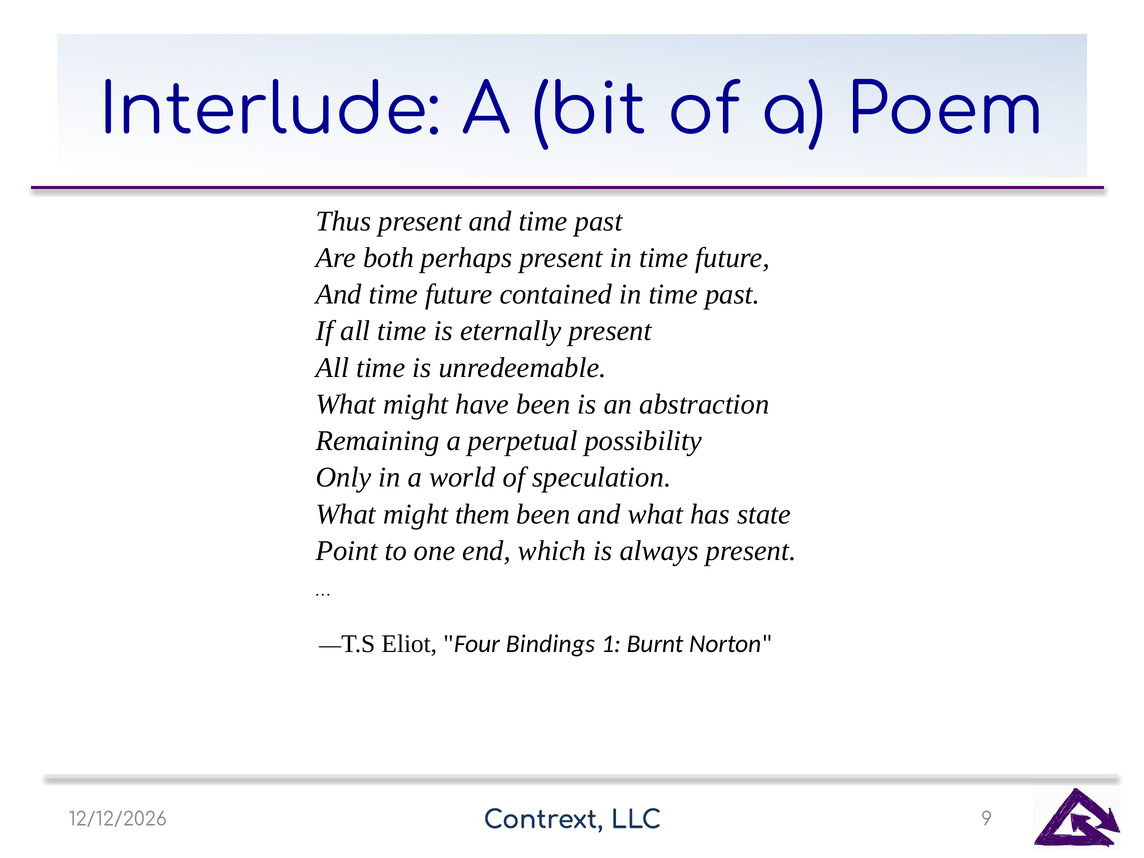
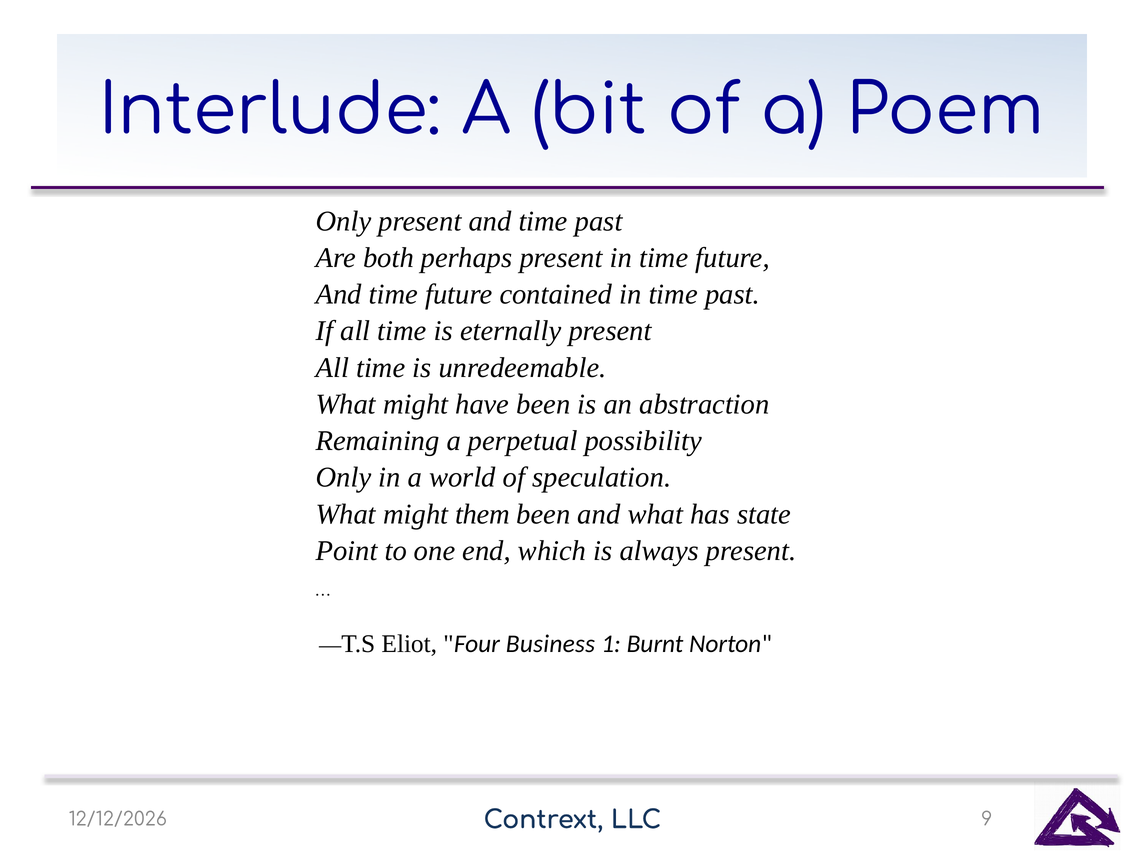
Thus: Thus -> Only (344, 221)
Bindings: Bindings -> Business (550, 644)
